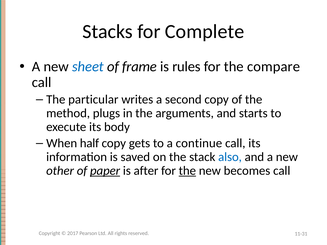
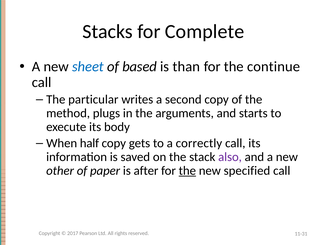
frame: frame -> based (140, 67)
rules: rules -> than (186, 67)
compare: compare -> continue (274, 67)
continue: continue -> correctly (199, 143)
also colour: blue -> purple (230, 157)
paper underline: present -> none (105, 171)
becomes: becomes -> specified (247, 171)
